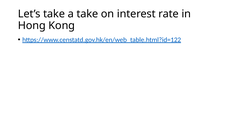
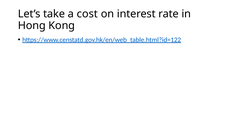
a take: take -> cost (87, 14)
